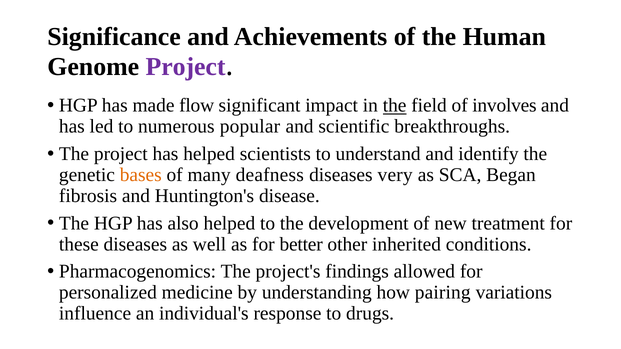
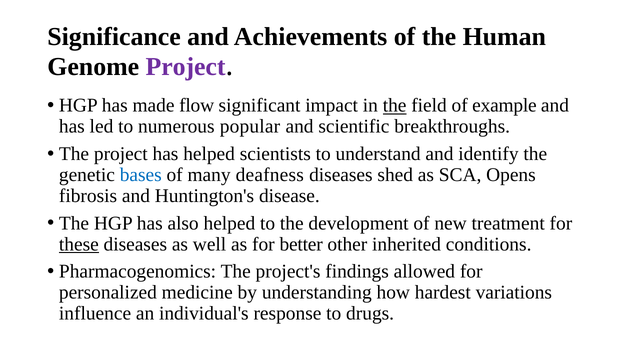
involves: involves -> example (504, 106)
bases colour: orange -> blue (141, 175)
very: very -> shed (395, 175)
Began: Began -> Opens (511, 175)
these underline: none -> present (79, 244)
pairing: pairing -> hardest (443, 293)
